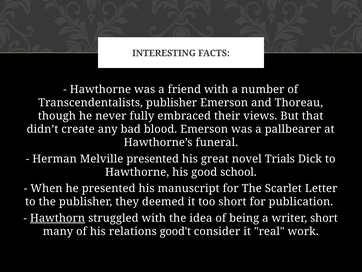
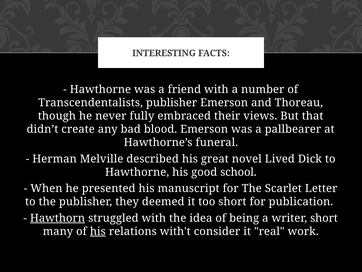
Melville presented: presented -> described (153, 159)
Trials: Trials -> Lived (280, 159)
his underline: none -> present (98, 231)
good't: good't -> with't (175, 231)
